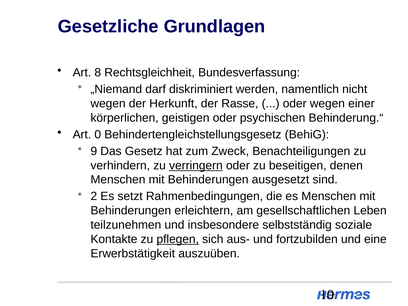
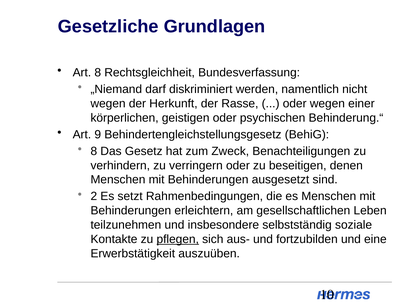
0: 0 -> 9 (98, 135)
9: 9 -> 8 (94, 151)
verringern underline: present -> none (196, 165)
